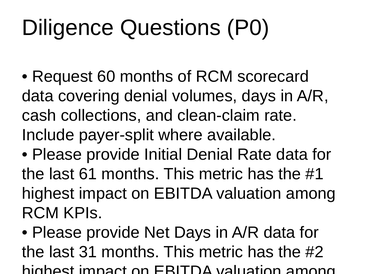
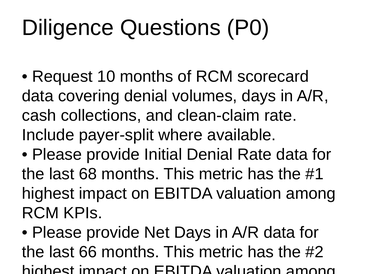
60: 60 -> 10 (106, 77)
61: 61 -> 68 (88, 174)
31: 31 -> 66 (88, 252)
